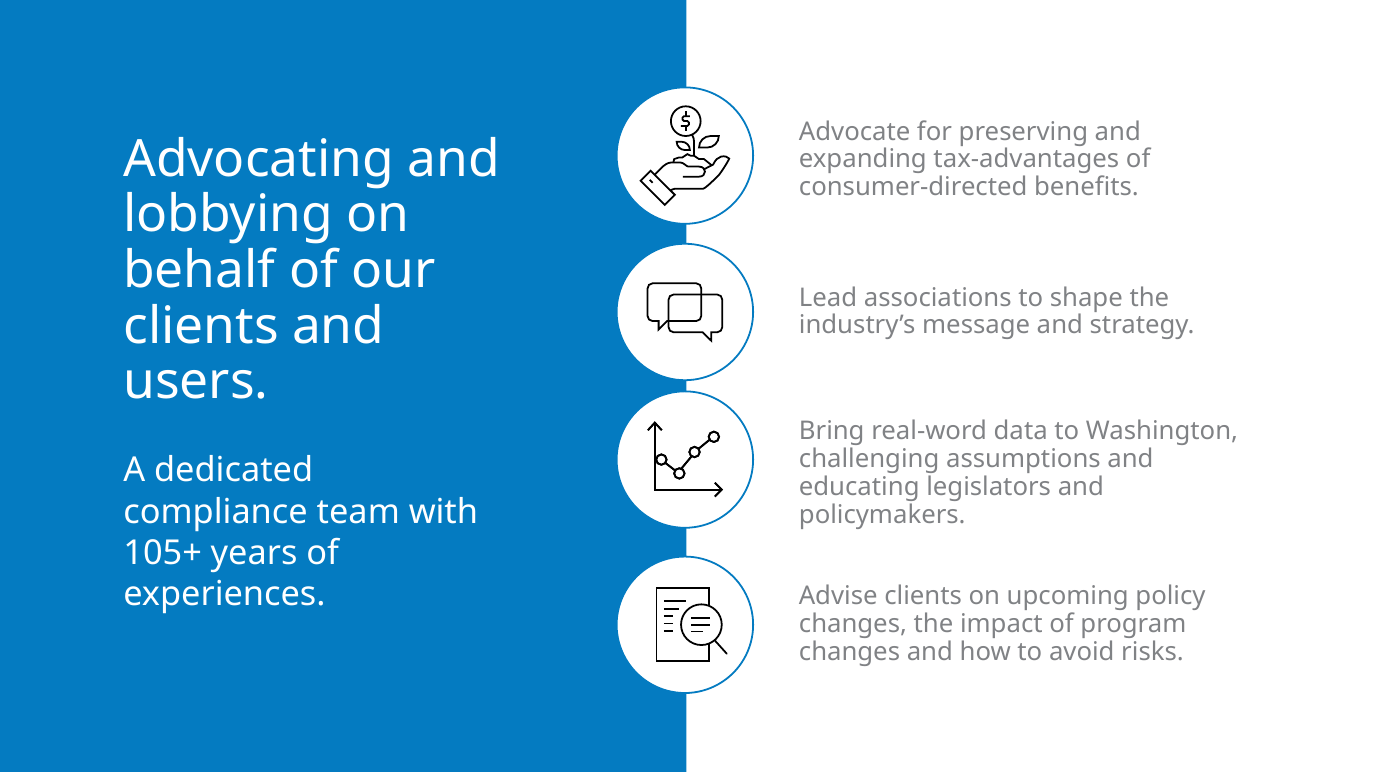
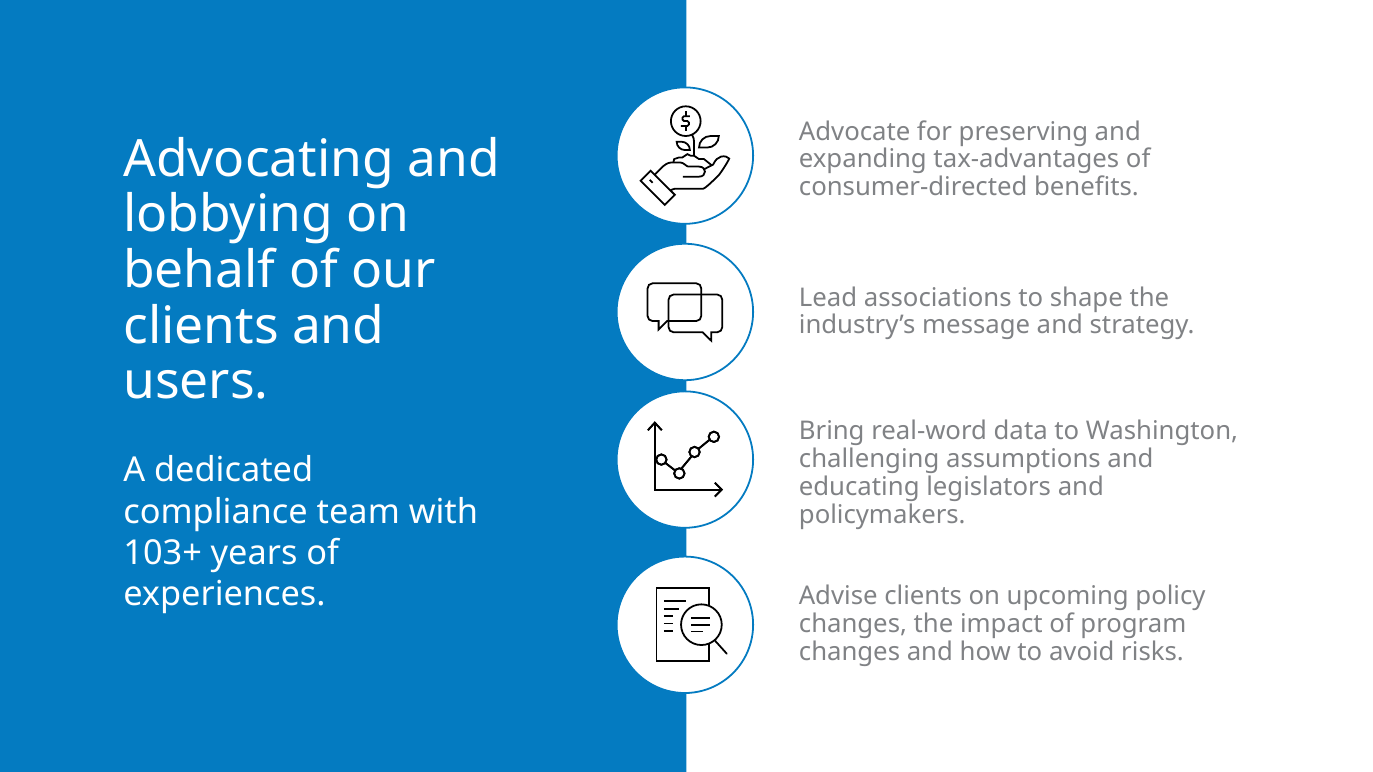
105+: 105+ -> 103+ (163, 553)
